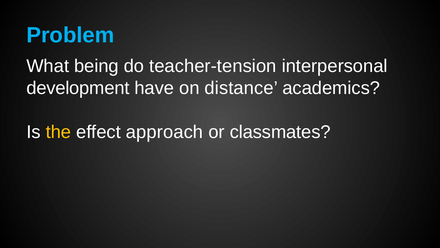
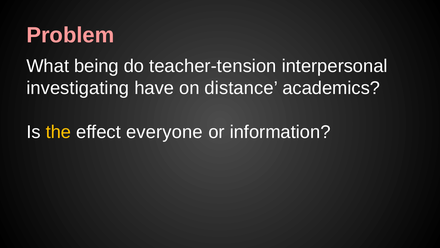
Problem colour: light blue -> pink (70, 35)
development: development -> investigating (78, 88)
approach: approach -> everyone (165, 132)
classmates: classmates -> information (280, 132)
